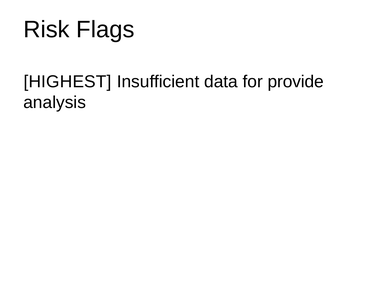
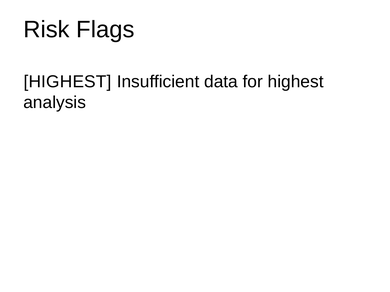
for provide: provide -> highest (296, 82)
